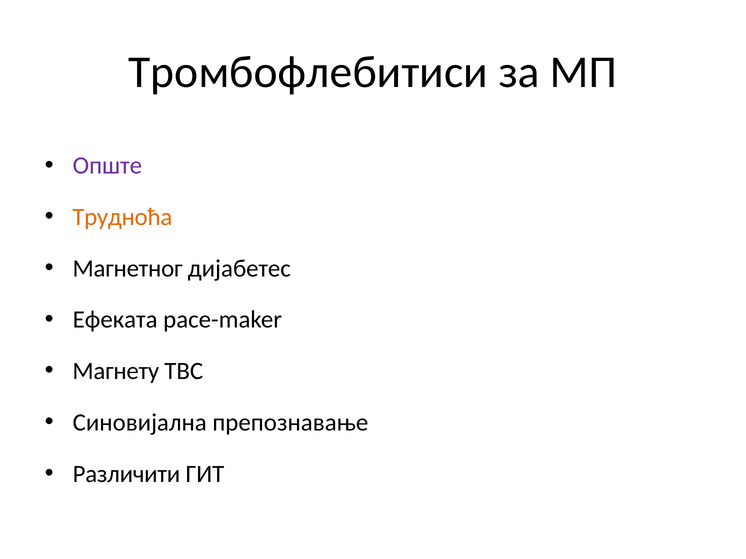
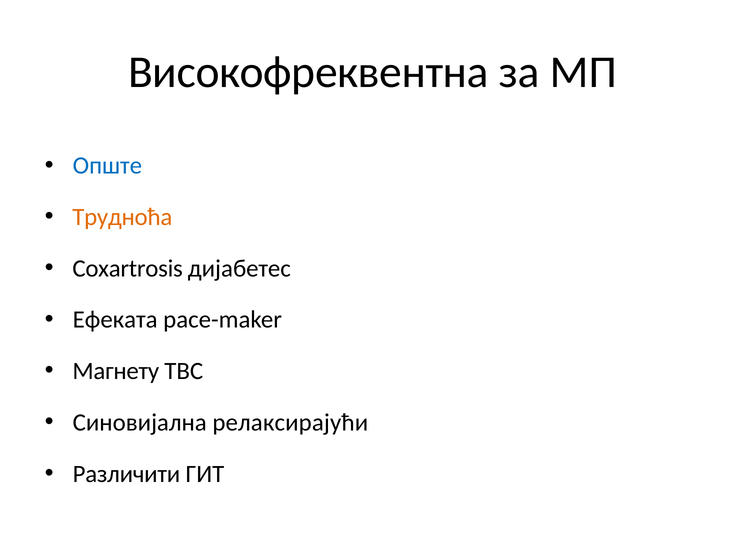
Тромбофлебитиси: Тромбофлебитиси -> Високофреквентна (308, 72)
Опште colour: purple -> blue (107, 166)
Магнетног: Магнетног -> Coxartrosis (128, 269)
препознавање: препознавање -> релаксирајући (290, 423)
